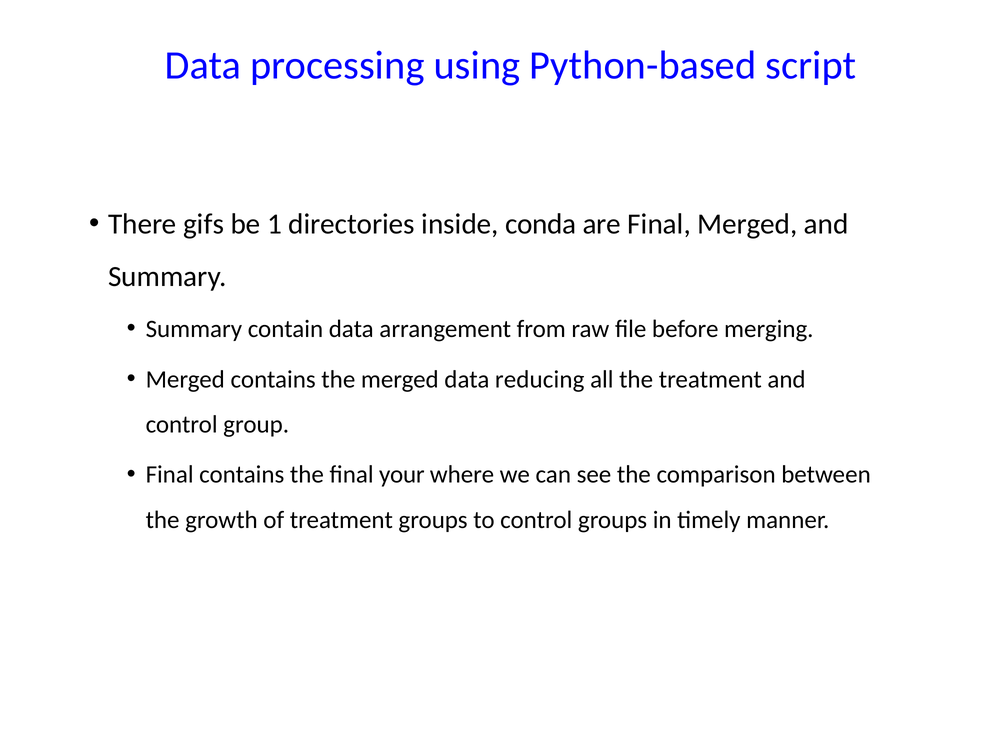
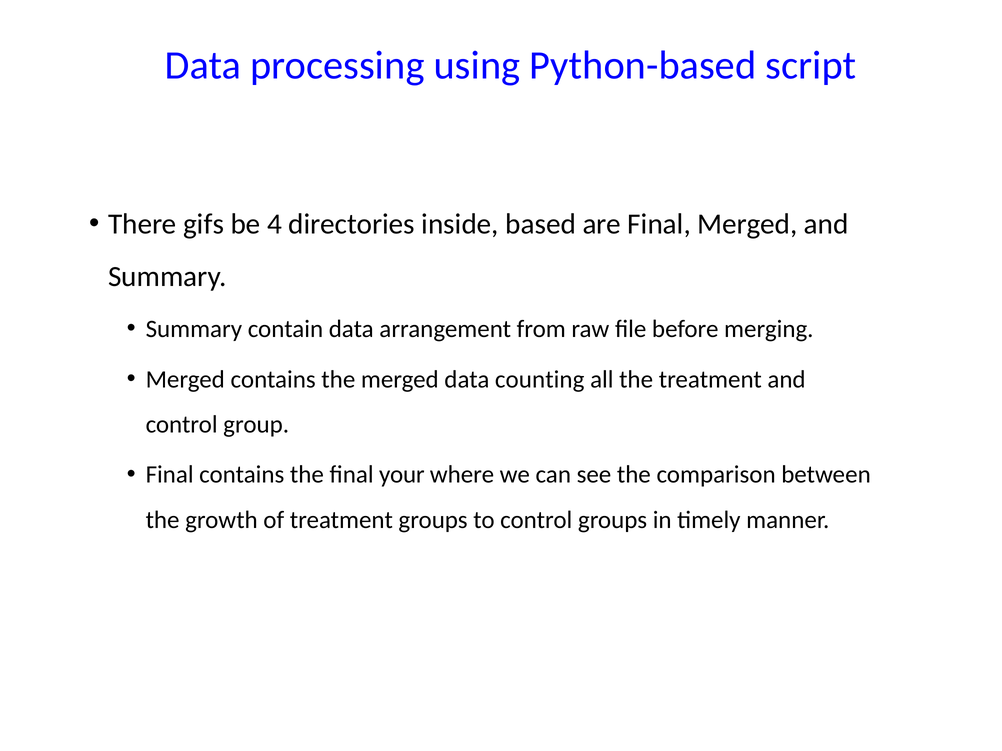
1: 1 -> 4 (274, 224)
conda: conda -> based (541, 224)
reducing: reducing -> counting (540, 380)
